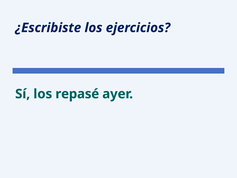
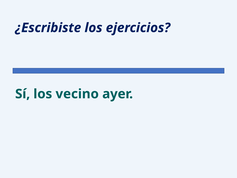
repasé: repasé -> vecino (77, 94)
